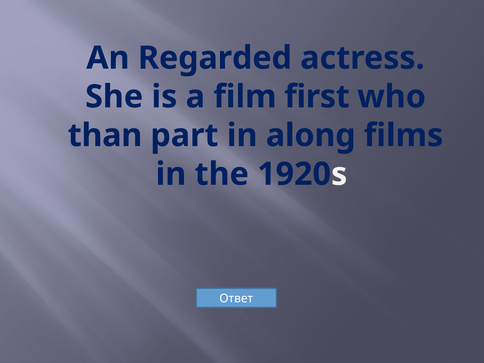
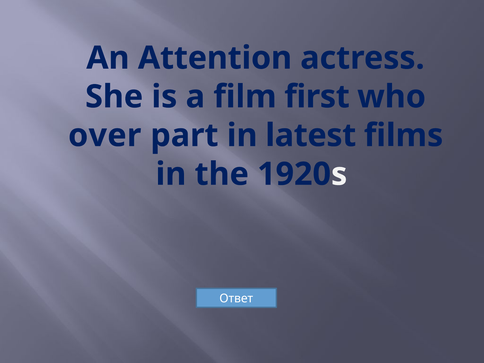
Regarded: Regarded -> Attention (215, 58)
than: than -> over (105, 135)
along: along -> latest (311, 135)
